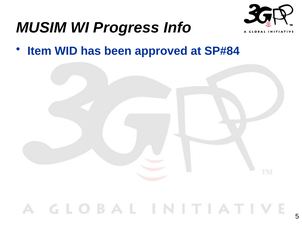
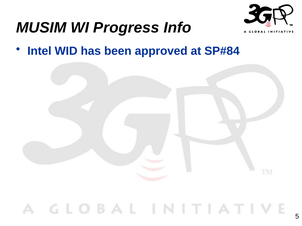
Item: Item -> Intel (39, 51)
